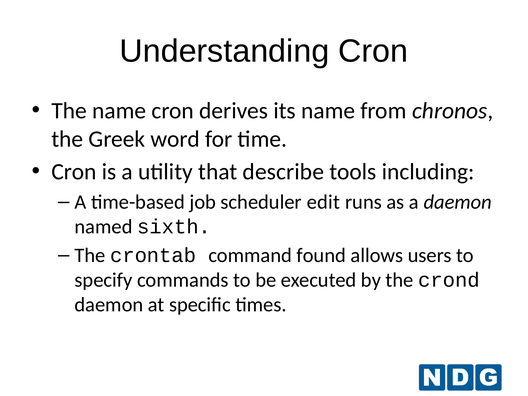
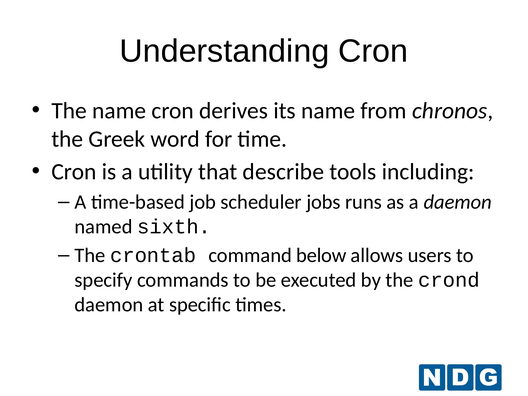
edit: edit -> jobs (324, 202)
found: found -> below (321, 256)
